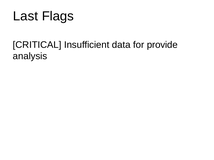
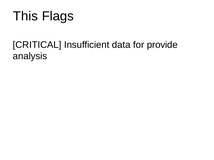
Last: Last -> This (25, 16)
